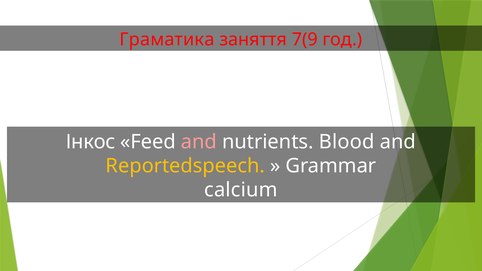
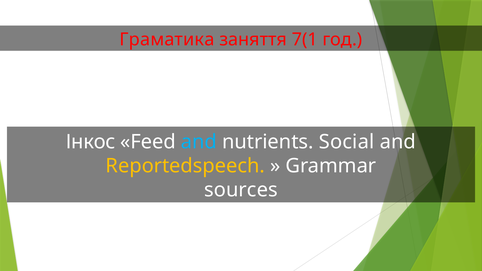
7(9: 7(9 -> 7(1 (305, 39)
and colour: pink -> light blue (199, 142)
Blood: Blood -> Social (347, 142)
calcium: calcium -> sources (241, 190)
